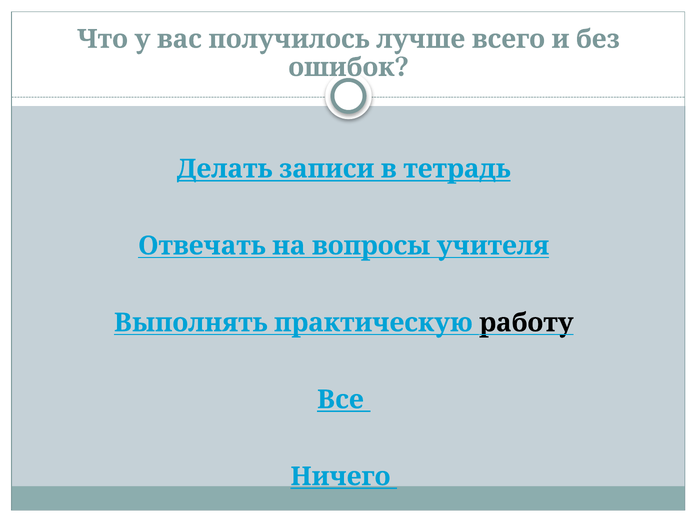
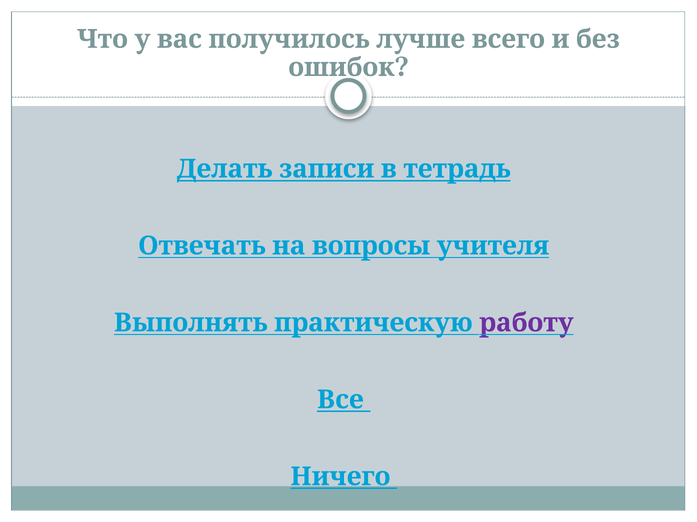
работу colour: black -> purple (526, 323)
